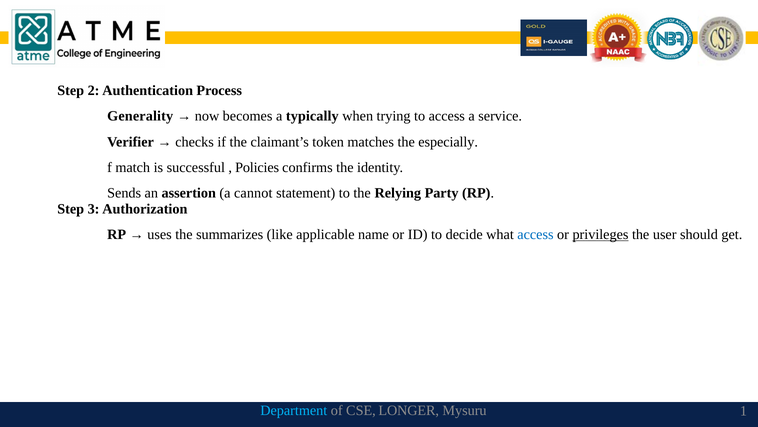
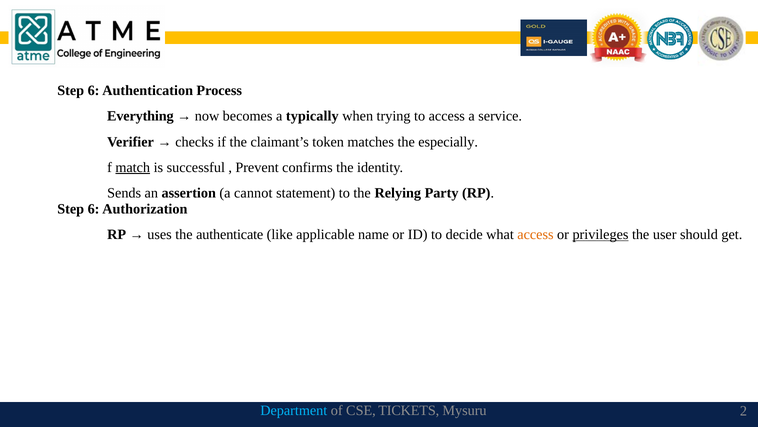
2: 2 -> 6 (94, 90)
Generality: Generality -> Everything (140, 116)
match underline: none -> present (133, 167)
Policies: Policies -> Prevent (257, 167)
3: 3 -> 6 (94, 209)
summarizes: summarizes -> authenticate (230, 234)
access colour: blue -> orange (535, 234)
LONGER: LONGER -> TICKETS (409, 410)
1: 1 -> 2 (744, 410)
